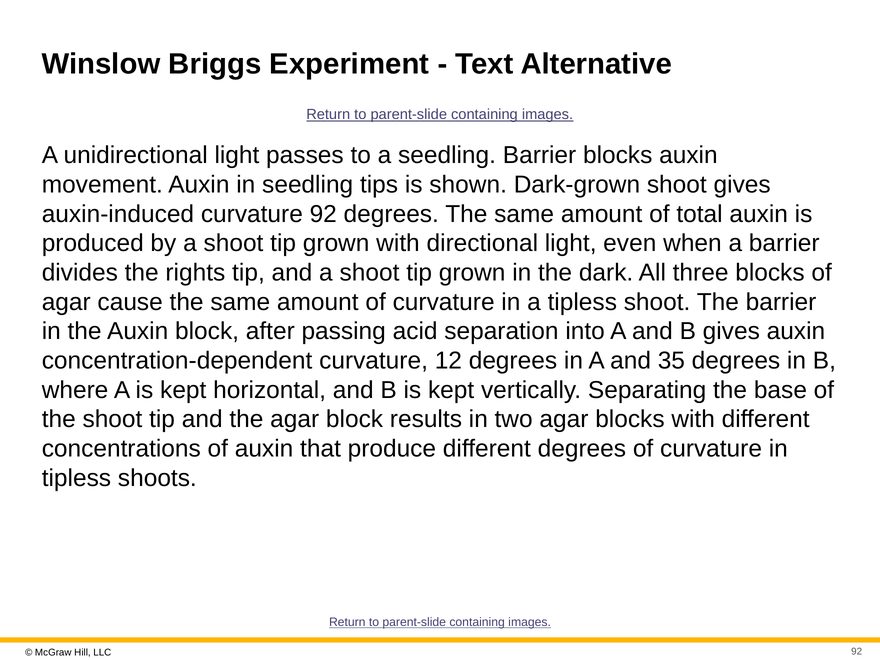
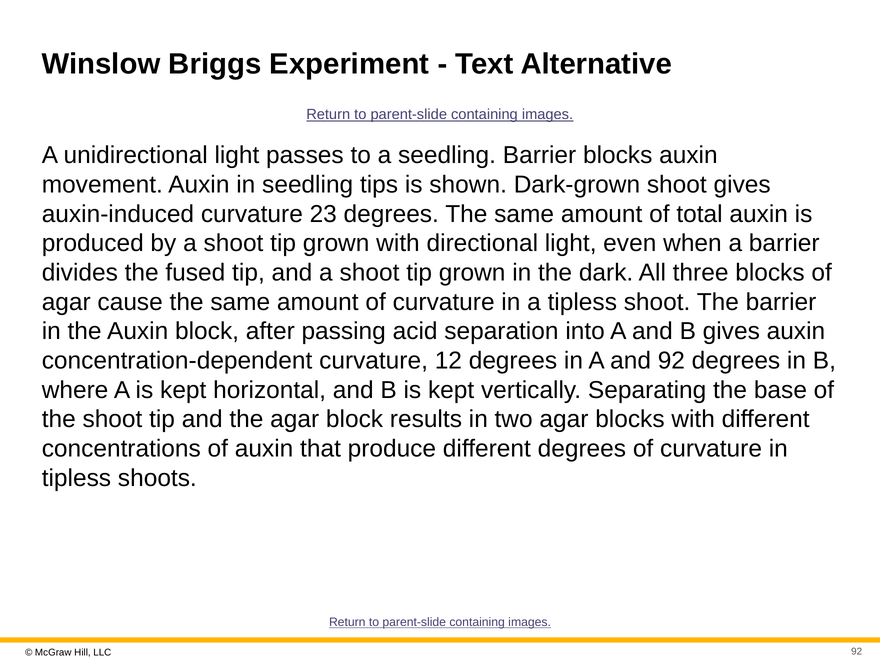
curvature 92: 92 -> 23 (323, 214)
rights: rights -> fused (195, 273)
and 35: 35 -> 92 (671, 361)
